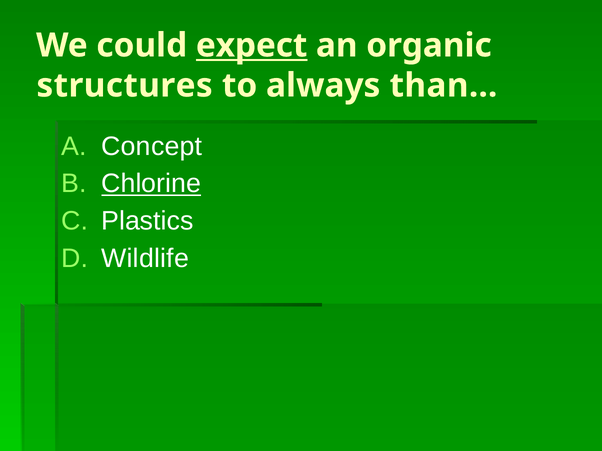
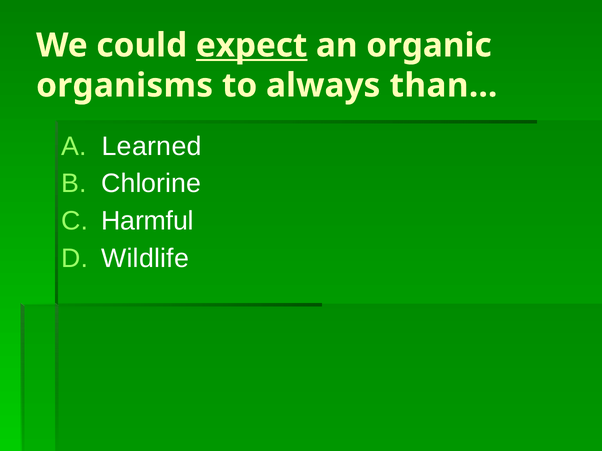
structures: structures -> organisms (125, 86)
Concept: Concept -> Learned (152, 146)
Chlorine underline: present -> none (151, 184)
Plastics: Plastics -> Harmful (148, 221)
